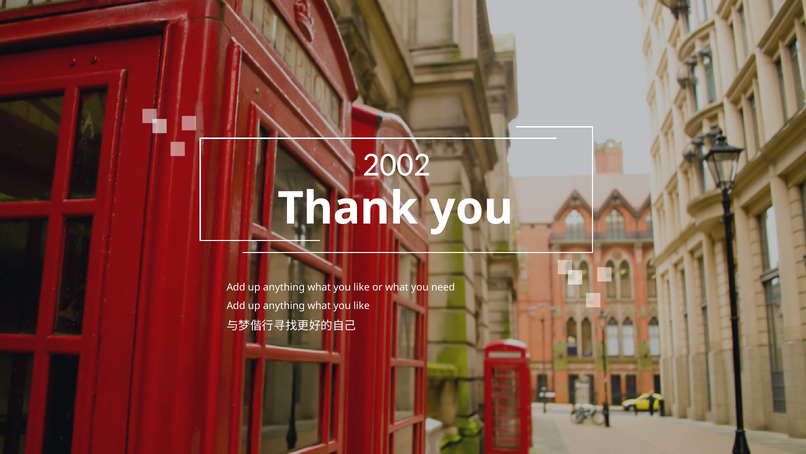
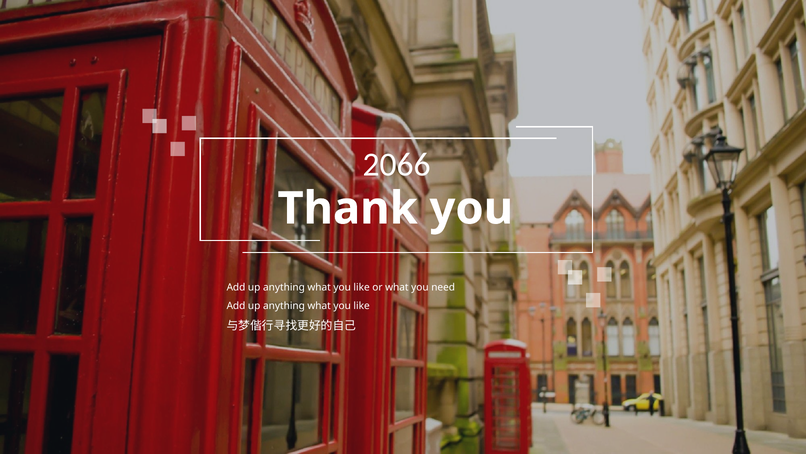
2002: 2002 -> 2066 (397, 164)
